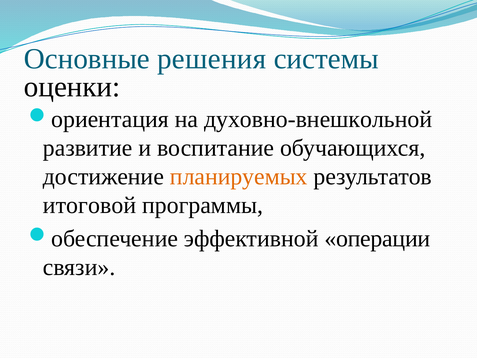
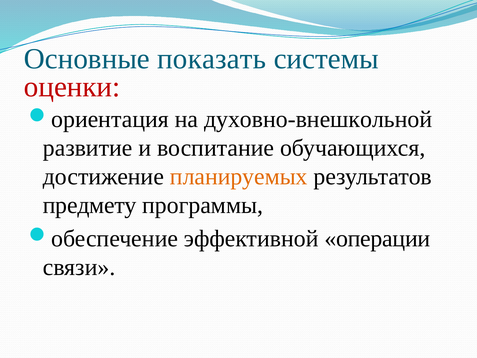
решения: решения -> показать (212, 59)
оценки colour: black -> red (72, 87)
итоговой: итоговой -> предмету (90, 205)
